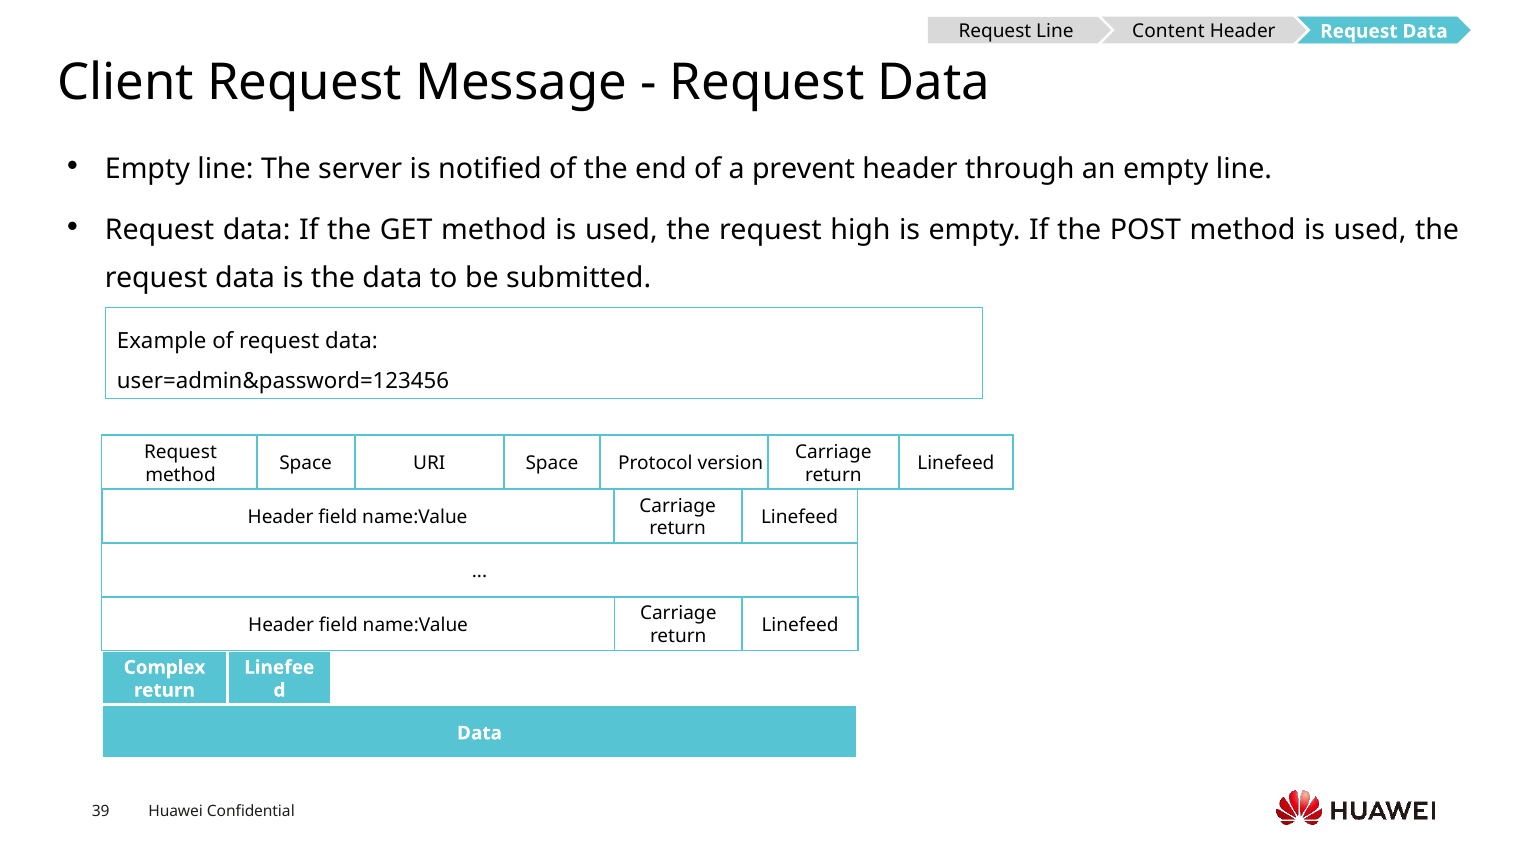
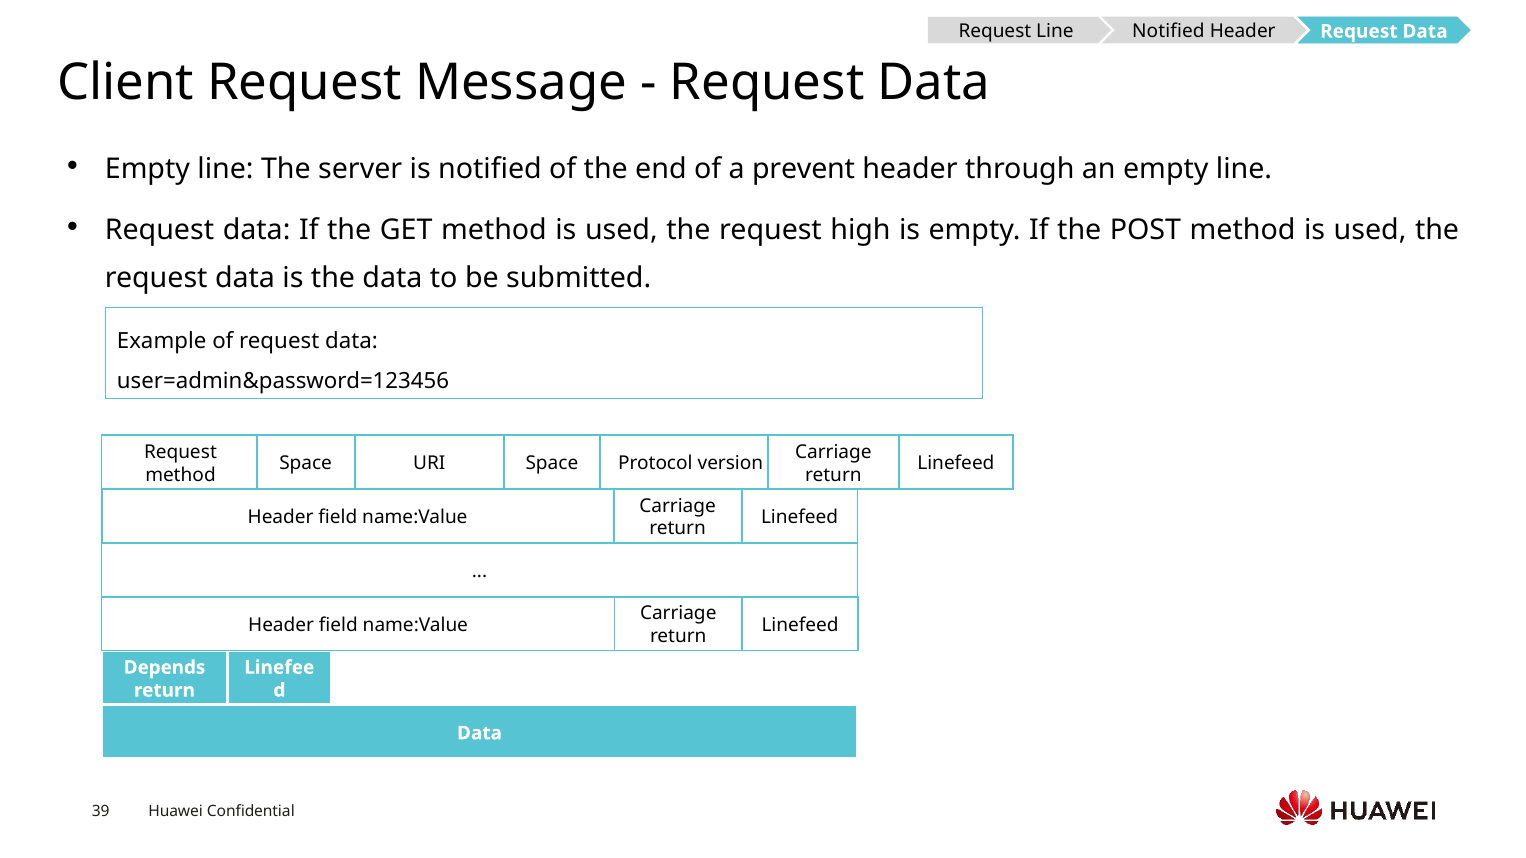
Line Content: Content -> Notified (1168, 31)
Complex: Complex -> Depends (165, 668)
